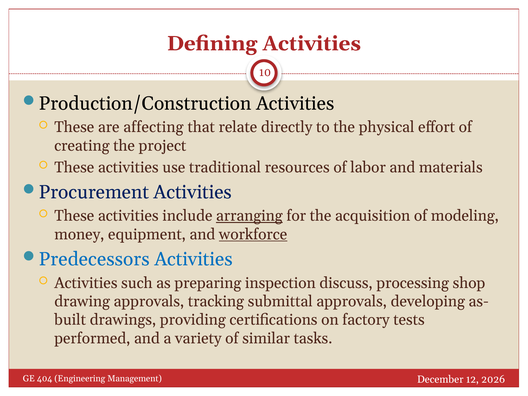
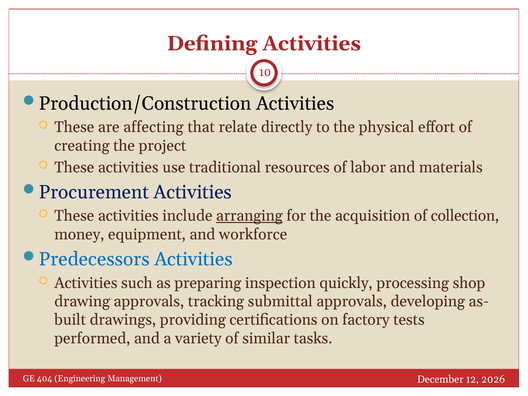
modeling: modeling -> collection (465, 216)
workforce underline: present -> none (253, 234)
discuss: discuss -> quickly (346, 283)
